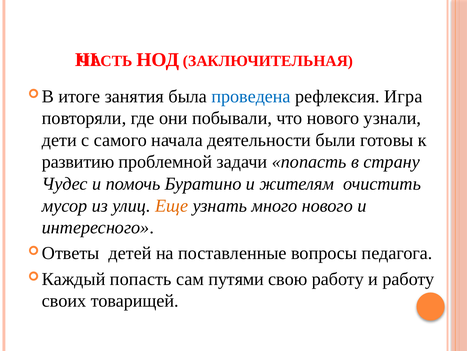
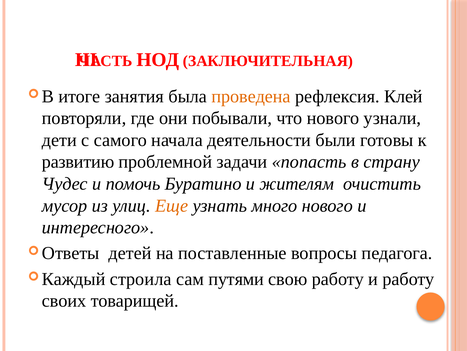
проведена colour: blue -> orange (251, 96)
Игра: Игра -> Клей (403, 96)
попасть: попасть -> строила (141, 278)
